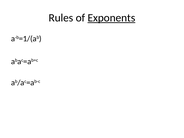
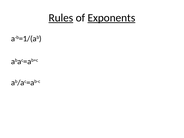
Rules underline: none -> present (61, 18)
